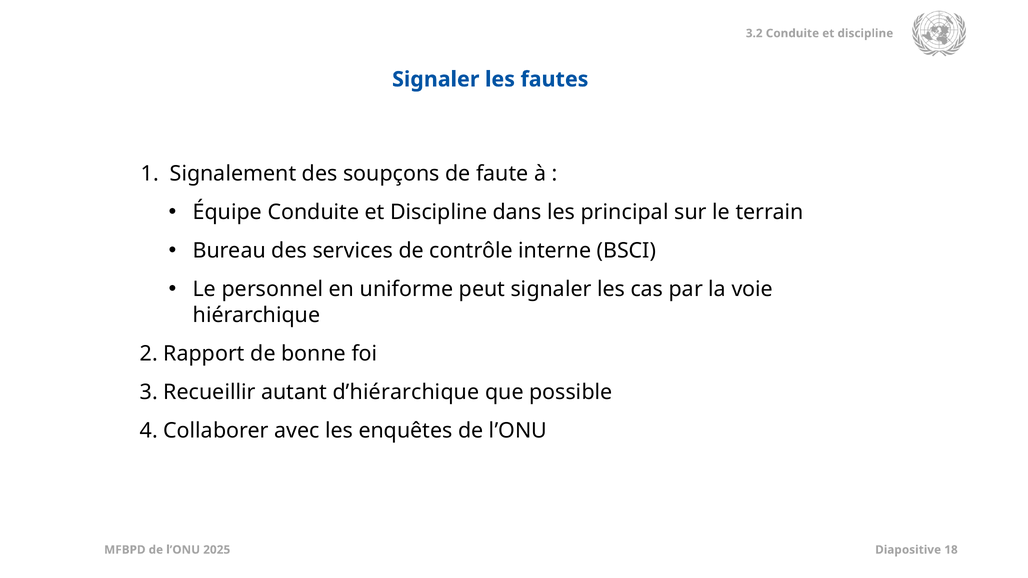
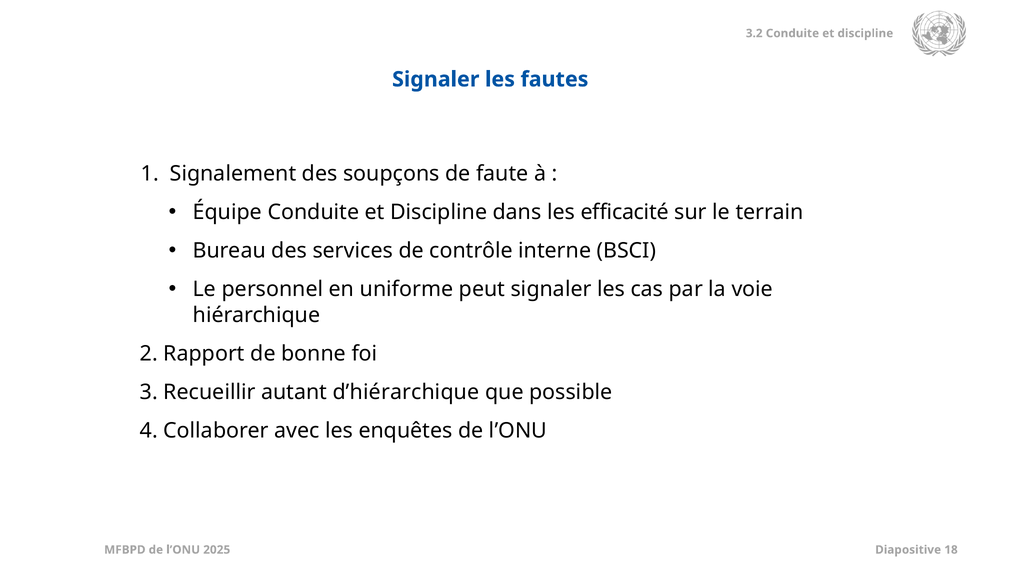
principal: principal -> efficacité (625, 212)
